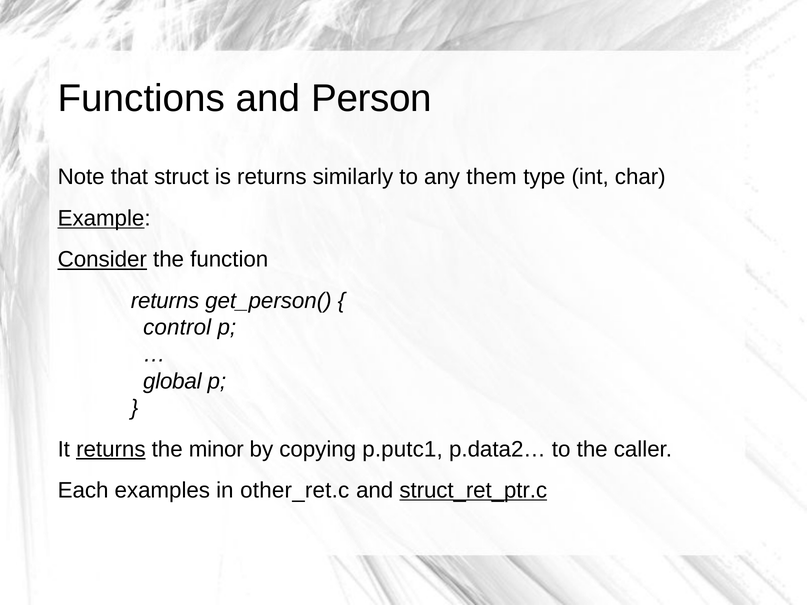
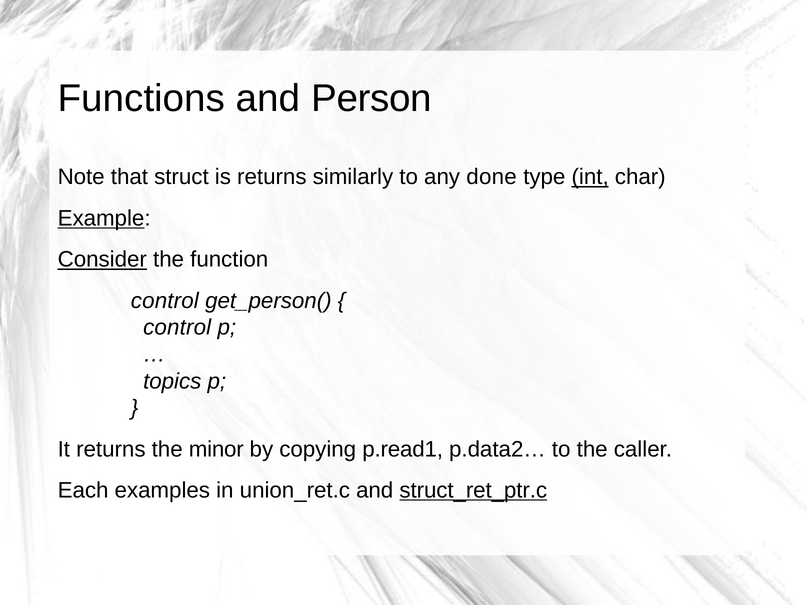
them: them -> done (492, 177)
int underline: none -> present (590, 177)
returns: returns -> control (165, 301)
global: global -> topics (172, 381)
returns underline: present -> none (111, 449)
p.putc1: p.putc1 -> p.read1 (403, 449)
other_ret.c: other_ret.c -> union_ret.c (295, 491)
